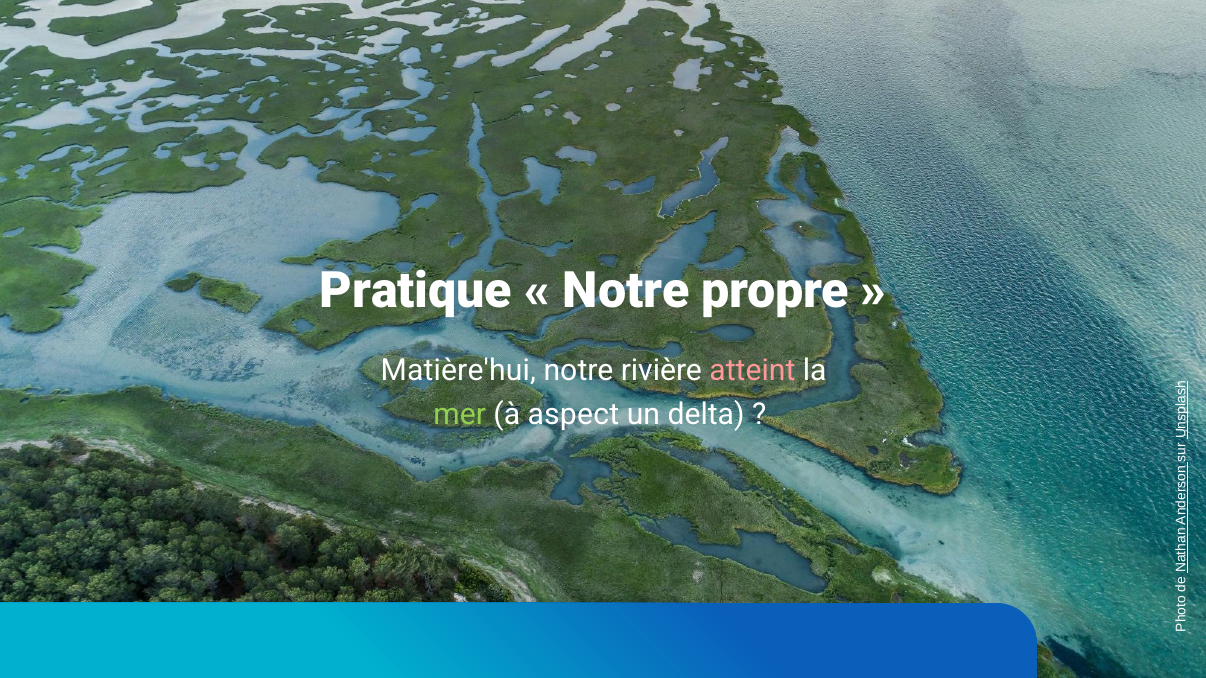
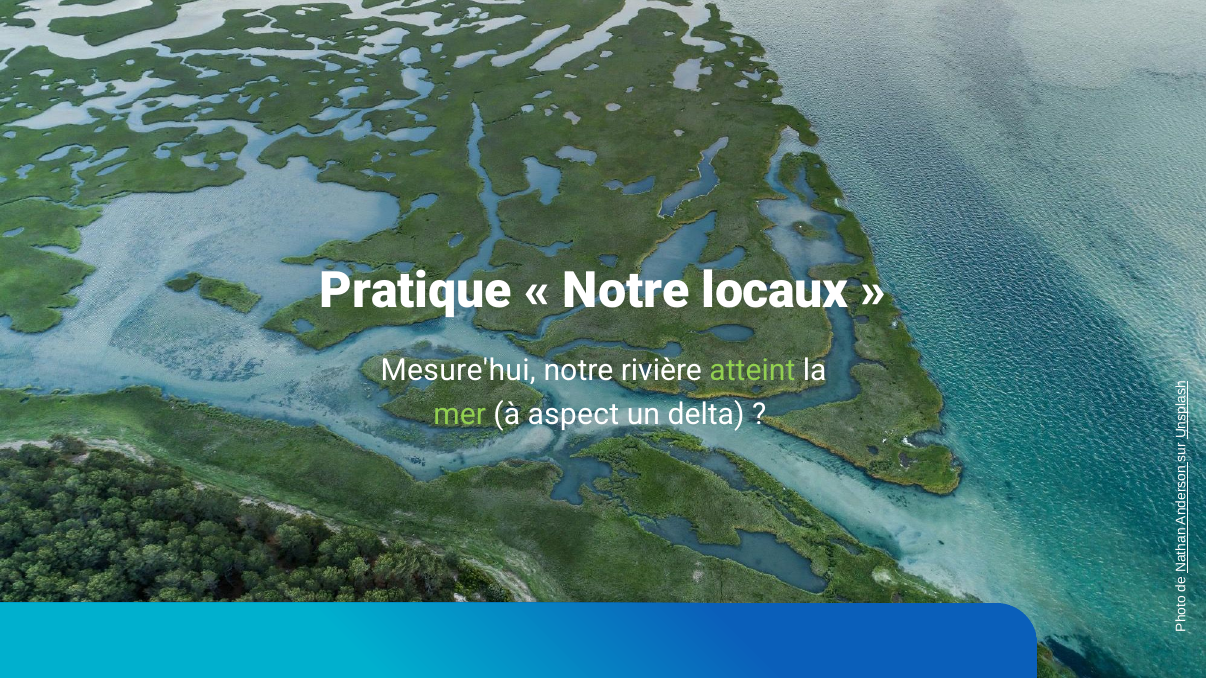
propre: propre -> locaux (775, 291)
Matière'hui: Matière'hui -> Mesure'hui (458, 371)
atteint colour: pink -> light green (752, 371)
